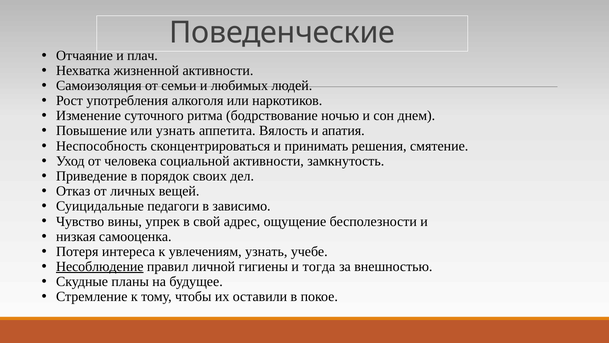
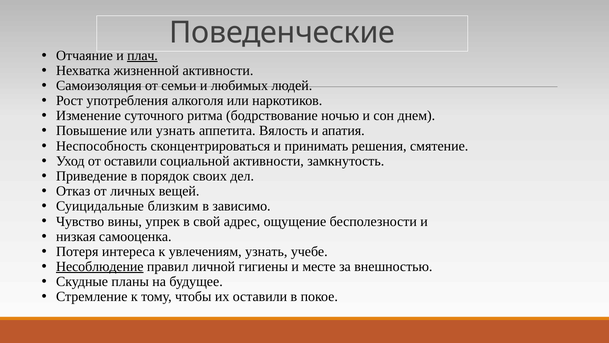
плач underline: none -> present (143, 55)
от человека: человека -> оставили (131, 161)
педагоги: педагоги -> близким (173, 206)
тогда: тогда -> месте (319, 266)
